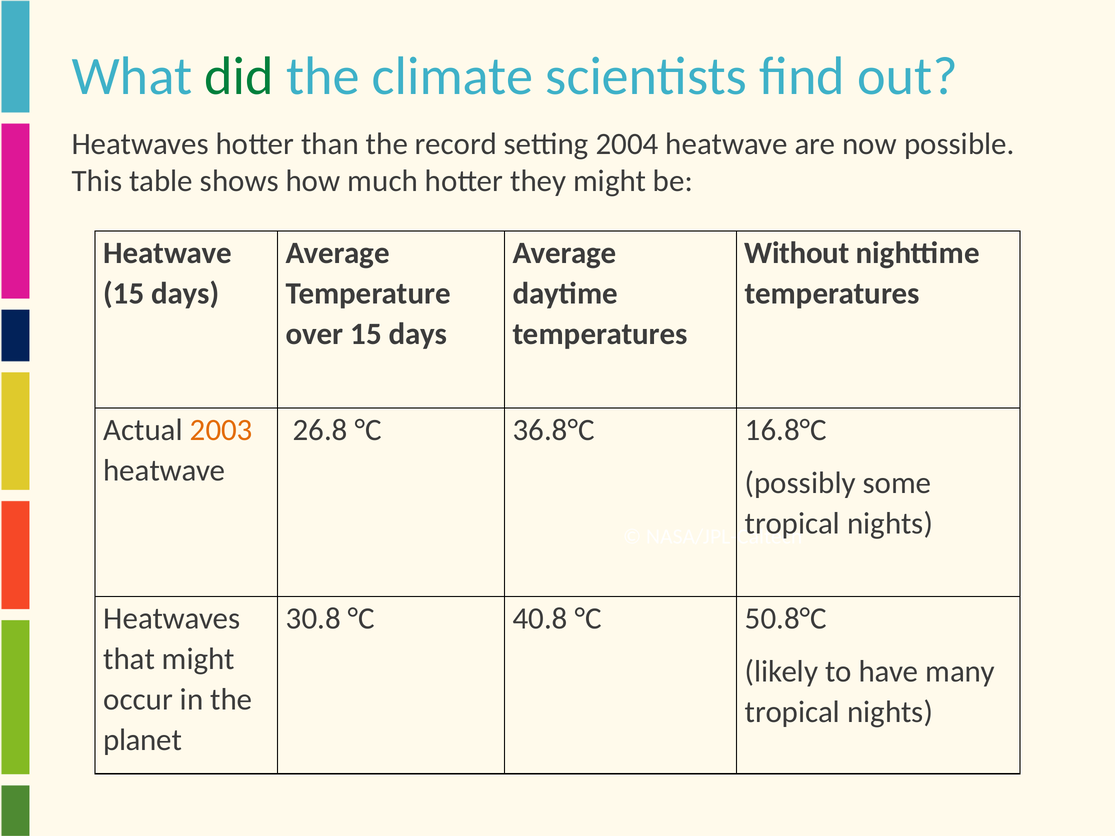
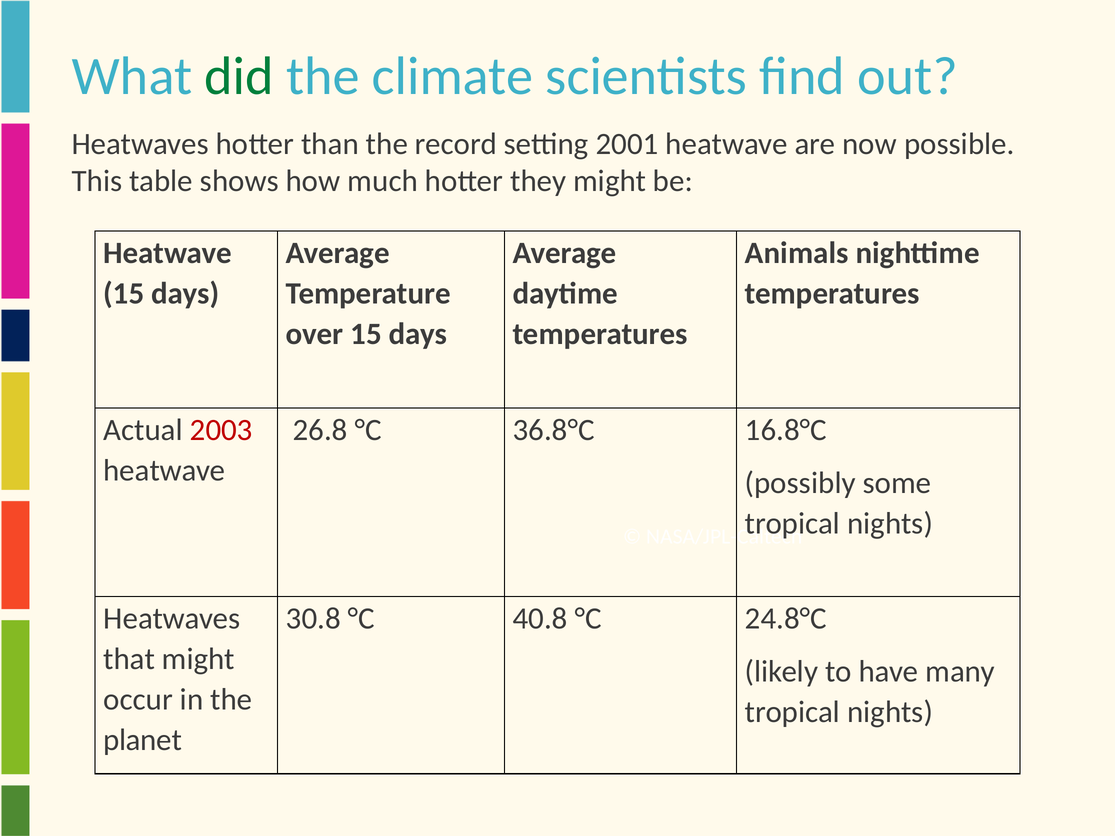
2004: 2004 -> 2001 (627, 144)
Without: Without -> Animals (797, 253)
2003 colour: orange -> red (221, 430)
50.8°C: 50.8°C -> 24.8°C (786, 619)
